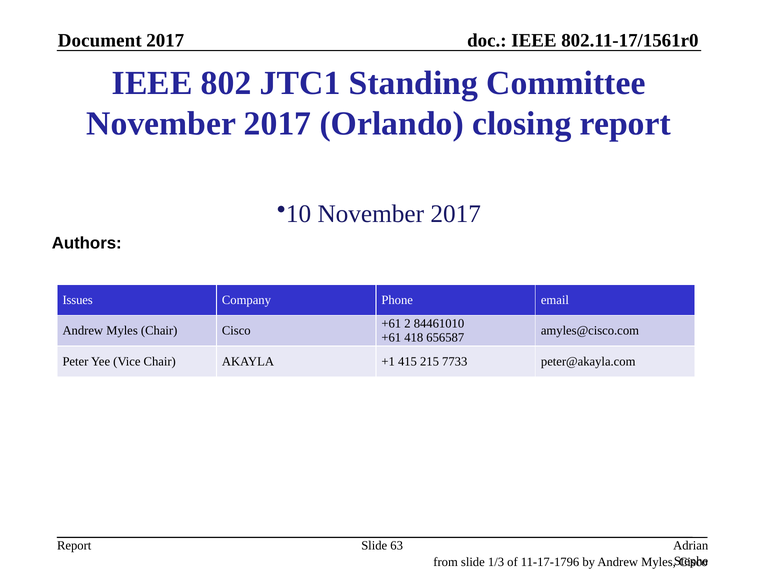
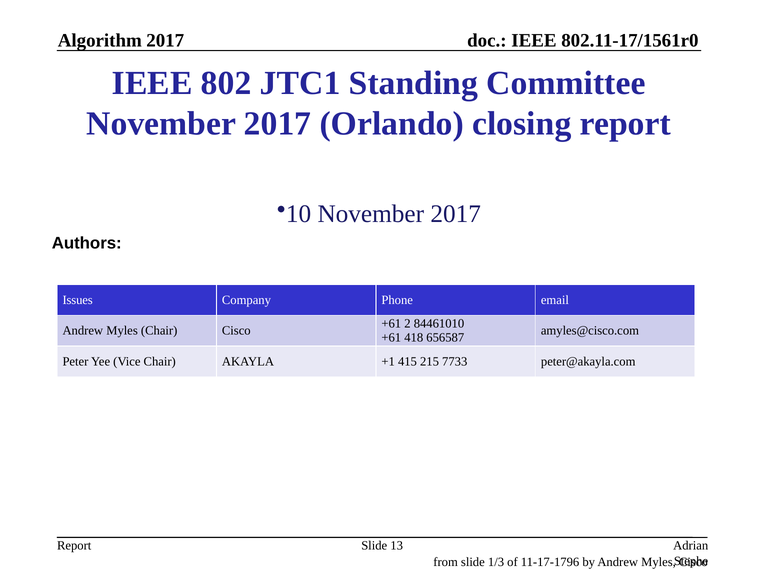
Document: Document -> Algorithm (100, 40)
63: 63 -> 13 (397, 545)
